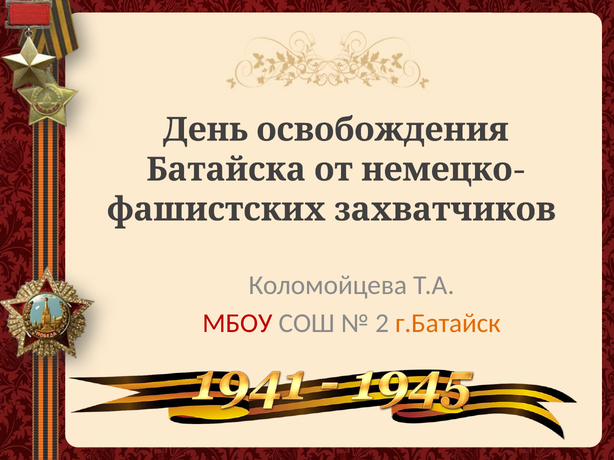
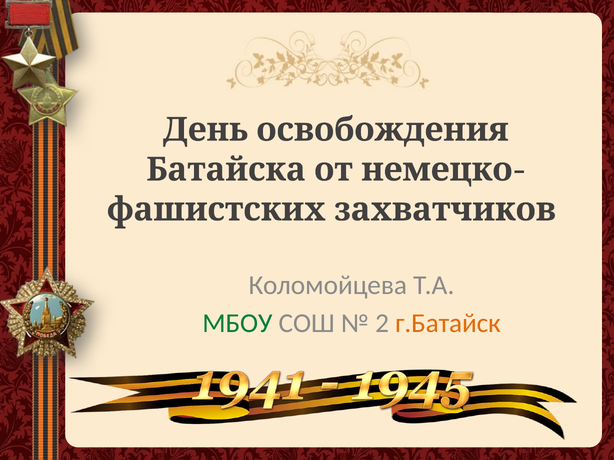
МБОУ colour: red -> green (237, 324)
